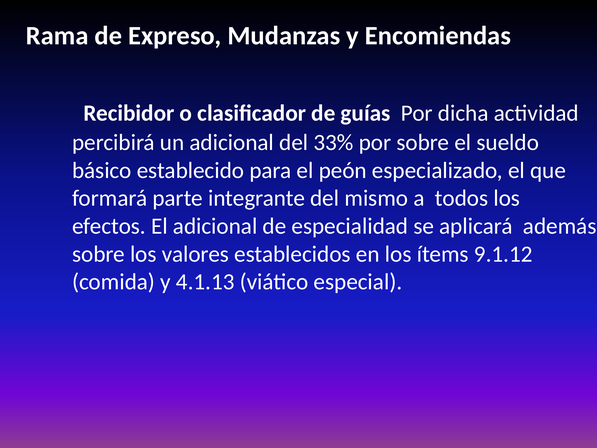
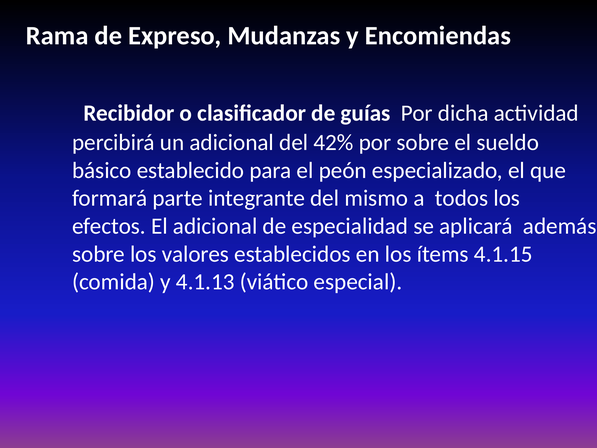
33%: 33% -> 42% (334, 142)
9.1.12: 9.1.12 -> 4.1.15 (503, 254)
